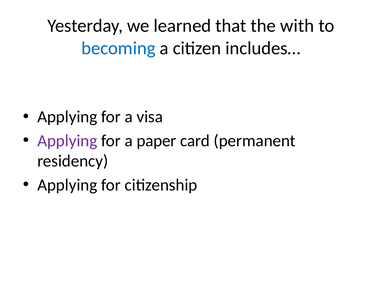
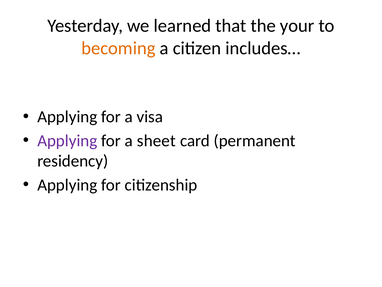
with: with -> your (297, 26)
becoming colour: blue -> orange (118, 48)
paper: paper -> sheet (156, 140)
